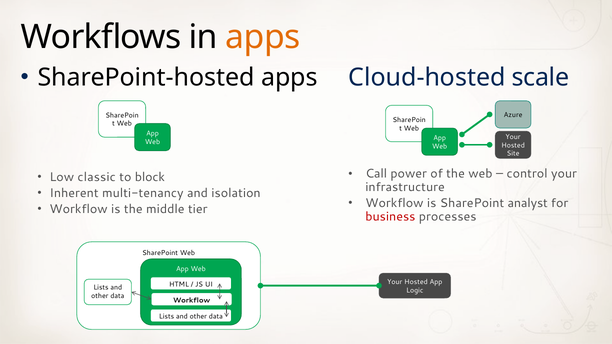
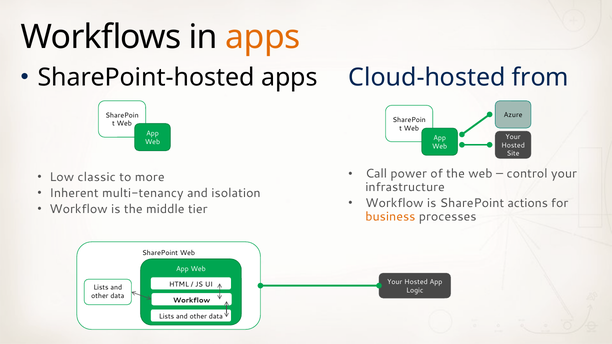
scale: scale -> from (540, 78)
block: block -> more (150, 177)
analyst: analyst -> actions (528, 203)
business colour: red -> orange (390, 217)
